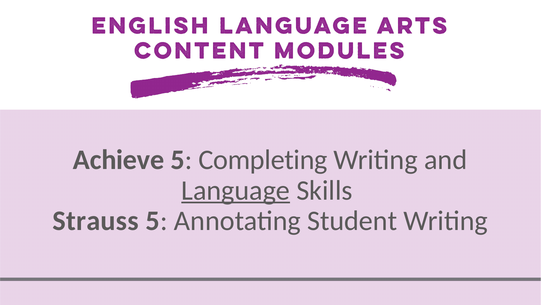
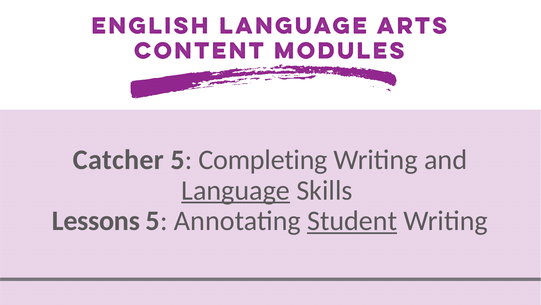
Achieve: Achieve -> Catcher (118, 160)
Strauss: Strauss -> Lessons (96, 220)
Student underline: none -> present (352, 220)
